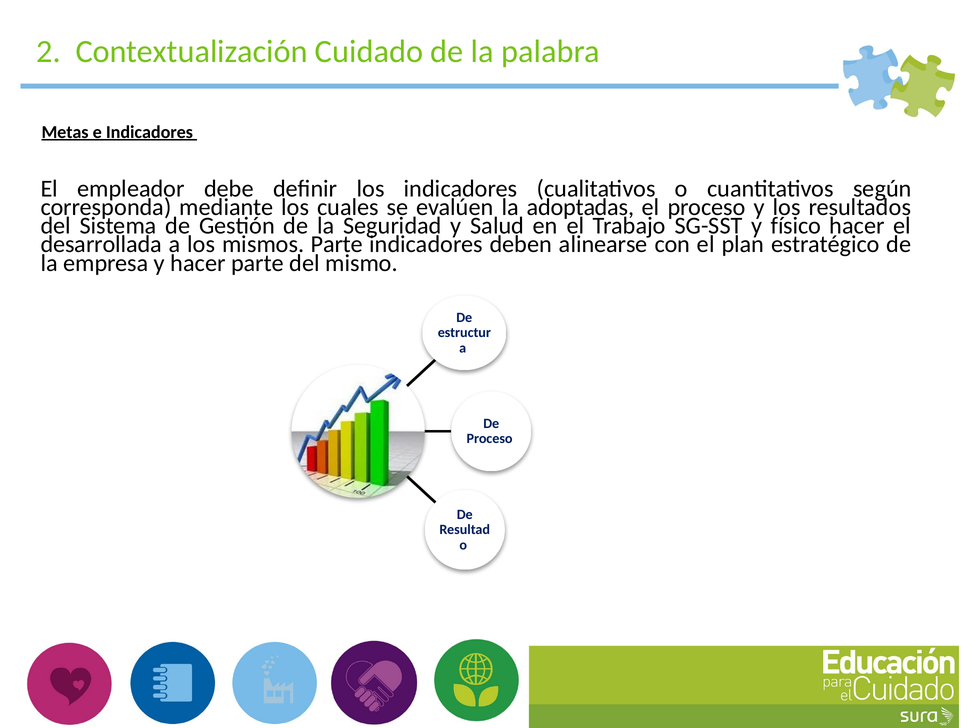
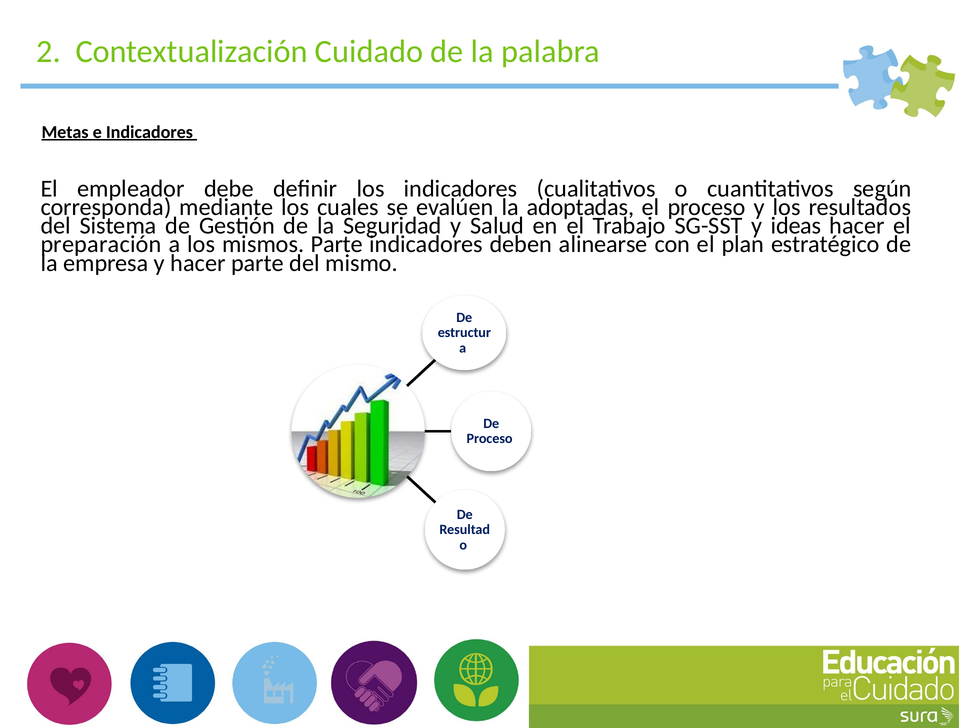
físico: físico -> ideas (796, 226)
desarrollada: desarrollada -> preparación (101, 244)
